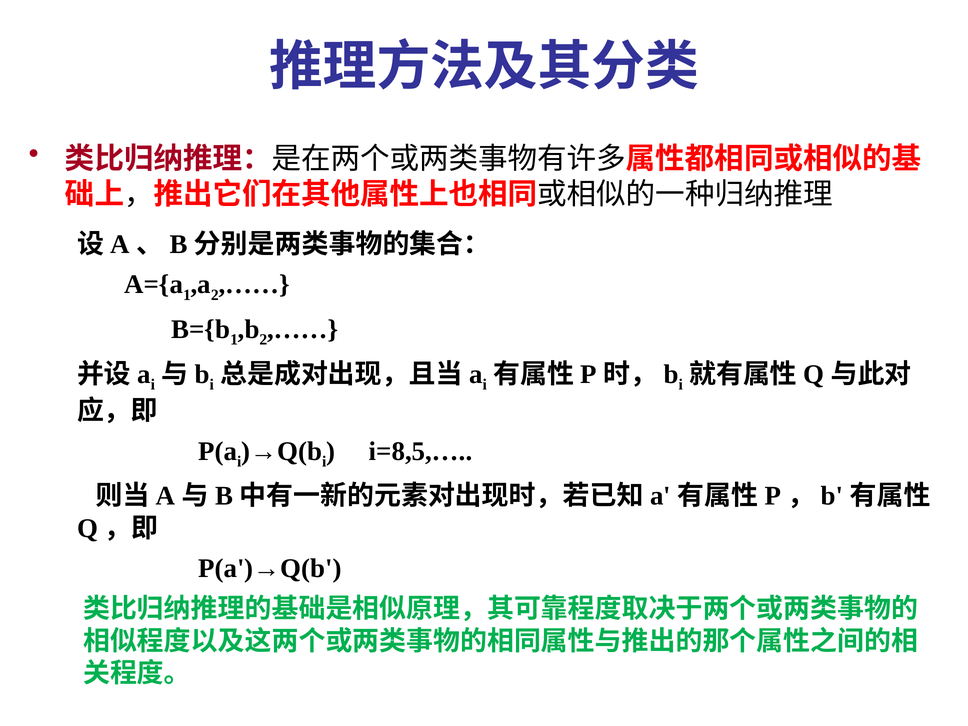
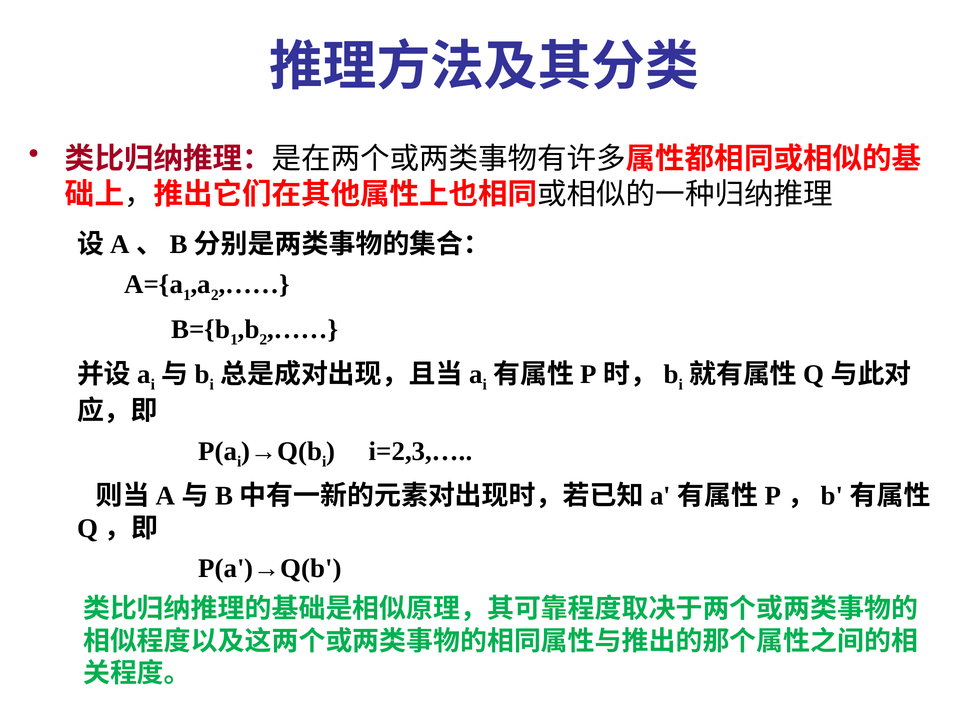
i=8,5,…: i=8,5,… -> i=2,3,… (421, 451)
